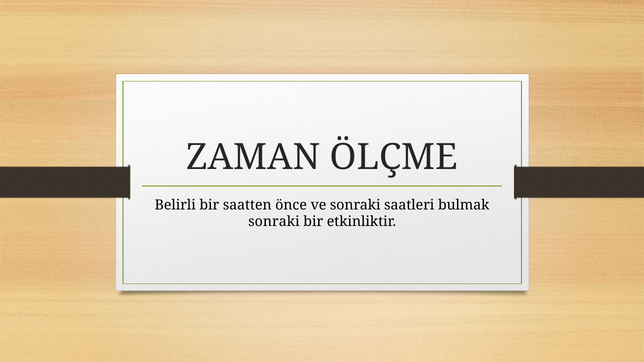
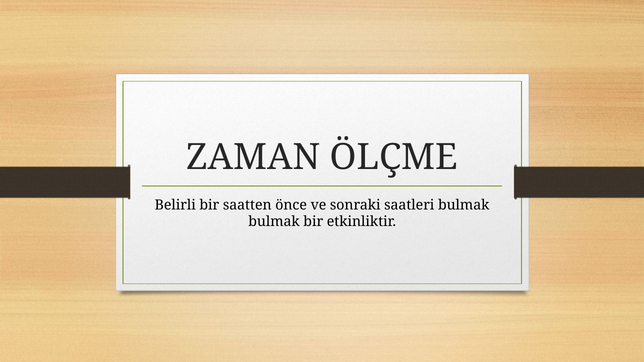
sonraki: sonraki -> bulmak (274, 222)
